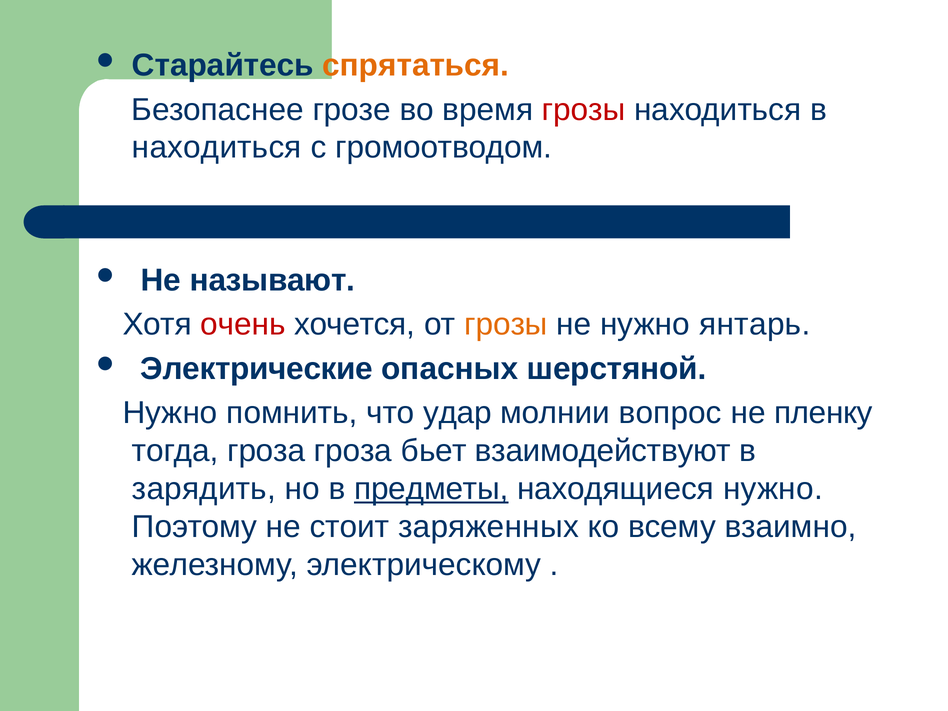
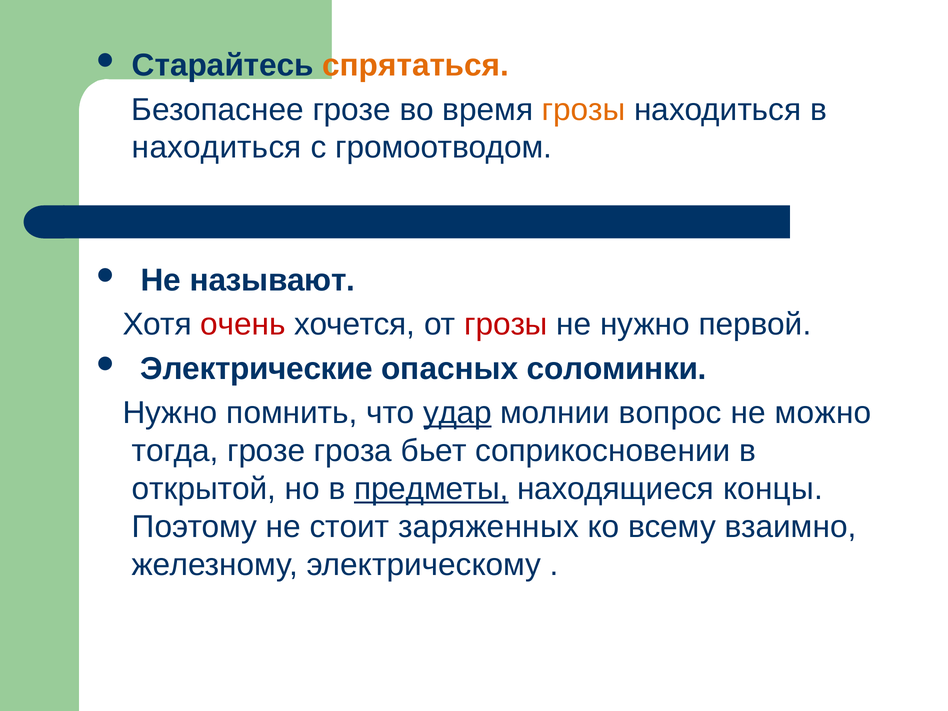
грозы colour: red -> orange (584, 110)
грозы colour: orange -> red (506, 324)
янтарь: янтарь -> первой (755, 324)
шерстяной: шерстяной -> соломинки (617, 369)
удар underline: none -> present (458, 413)
пленку: пленку -> можно (823, 413)
тогда гроза: гроза -> грозе (266, 451)
взаимодействуют: взаимодействуют -> соприкосновении (603, 451)
зарядить: зарядить -> открытой (204, 489)
находящиеся нужно: нужно -> концы (773, 489)
